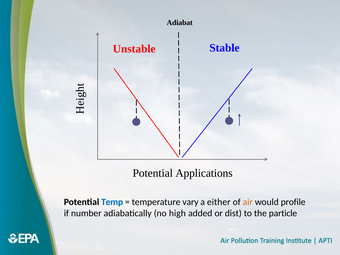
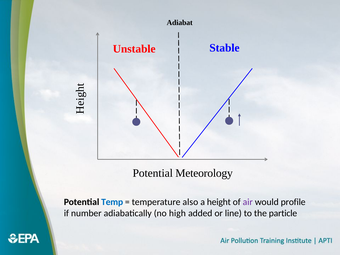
Applications: Applications -> Meteorology (204, 173)
vary: vary -> also (190, 202)
either: either -> height (219, 202)
air colour: orange -> purple (248, 202)
dist: dist -> line (233, 213)
